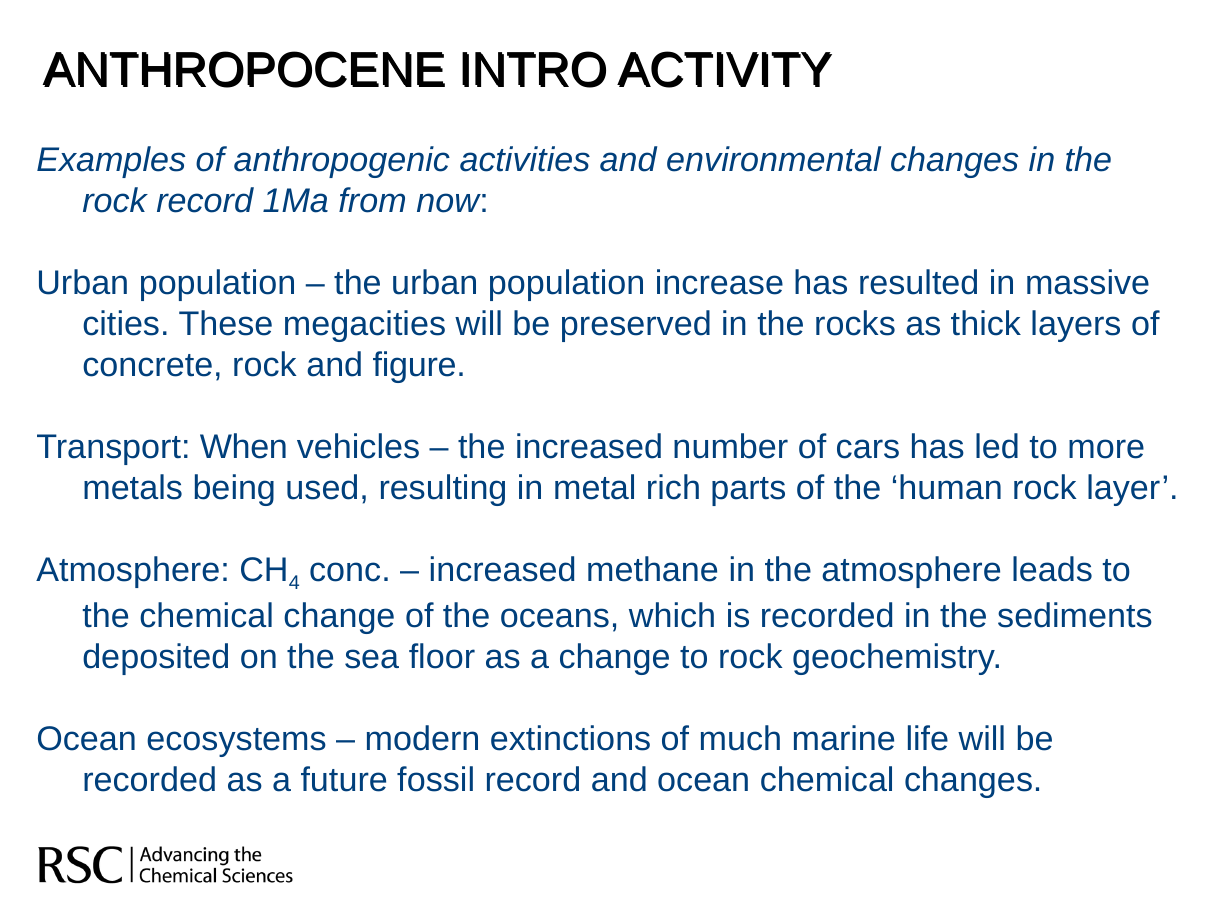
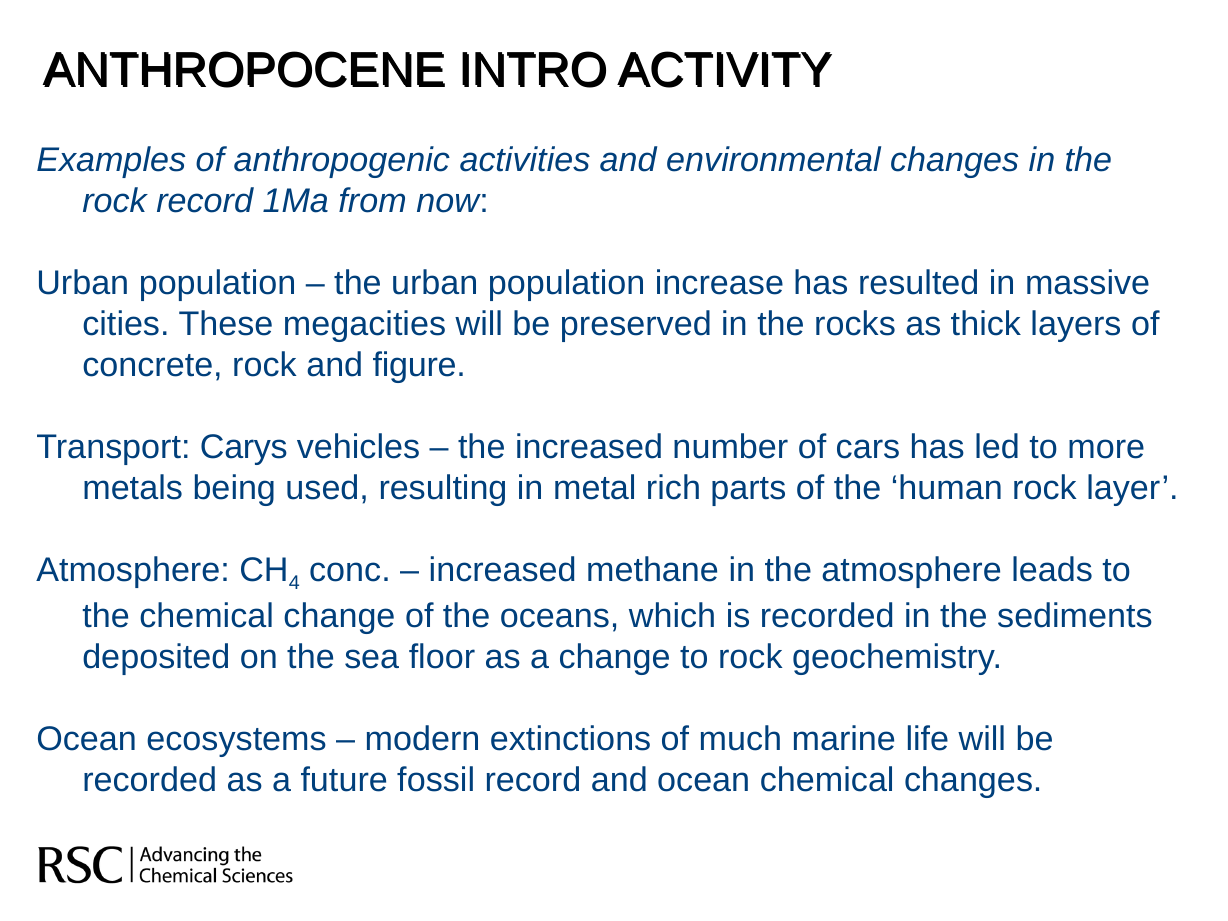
When: When -> Carys (244, 447)
